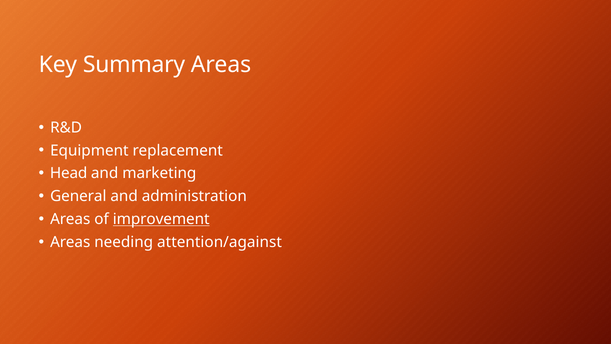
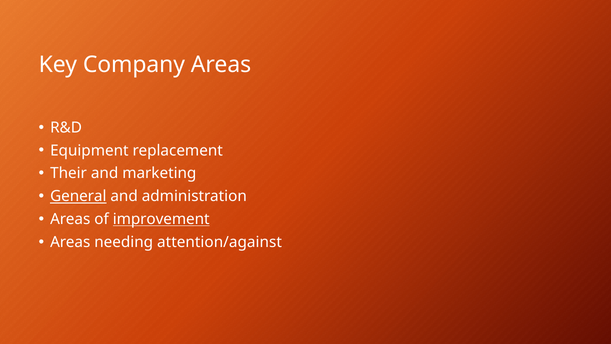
Summary: Summary -> Company (134, 65)
Head: Head -> Their (69, 173)
General underline: none -> present (78, 196)
